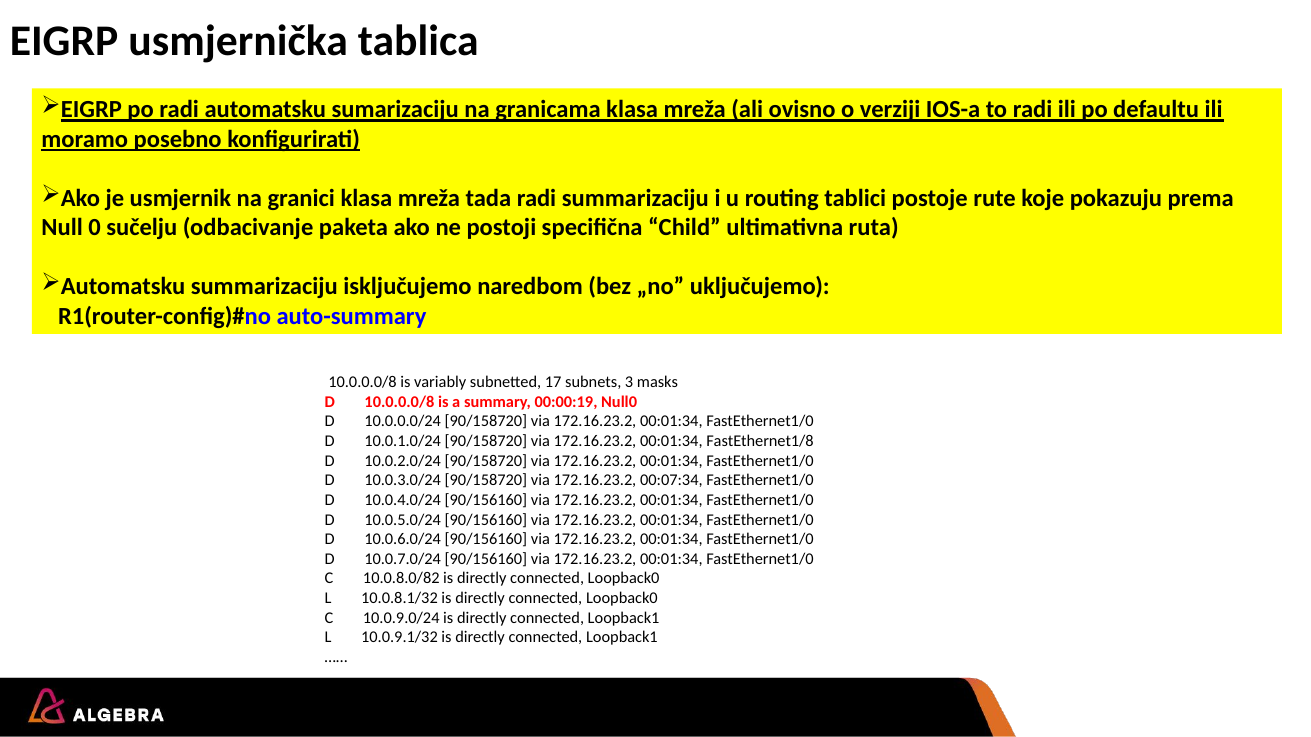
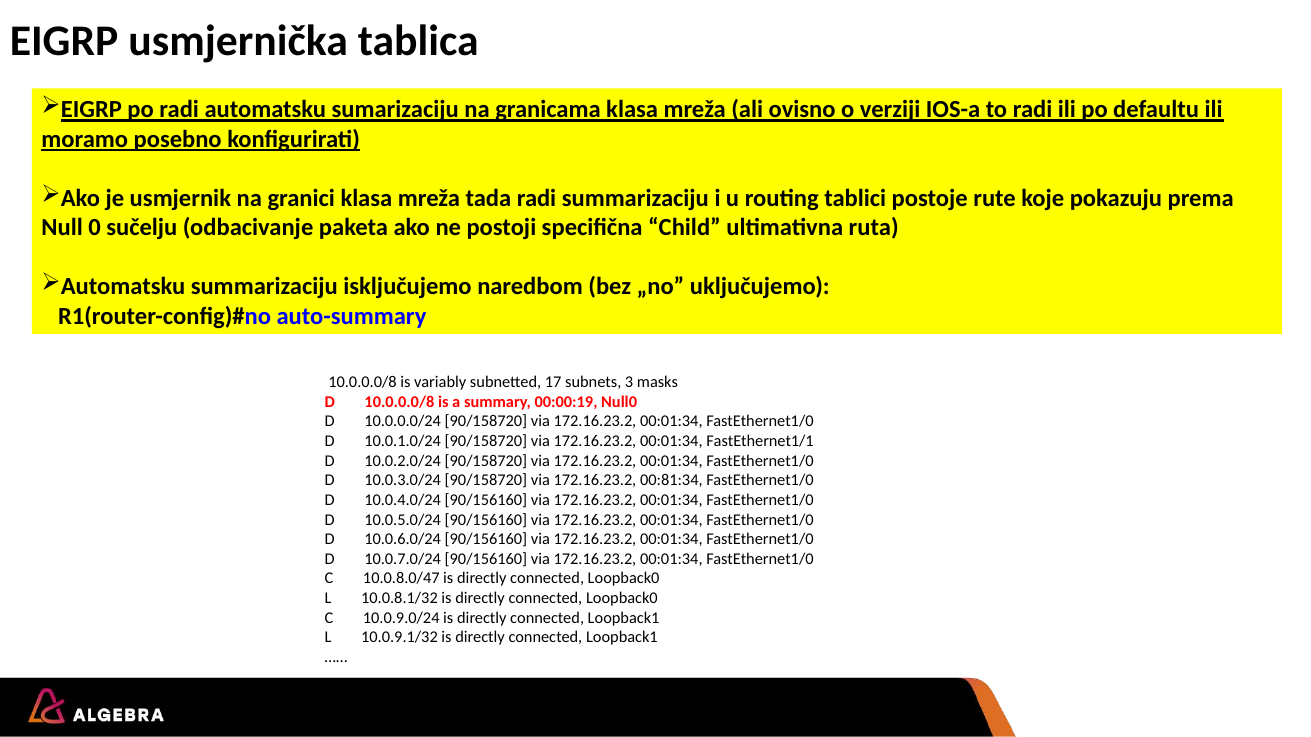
FastEthernet1/8: FastEthernet1/8 -> FastEthernet1/1 (760, 441)
00:07:34: 00:07:34 -> 00:81:34 (671, 481)
10.0.8.0/82: 10.0.8.0/82 -> 10.0.8.0/47 (401, 579)
